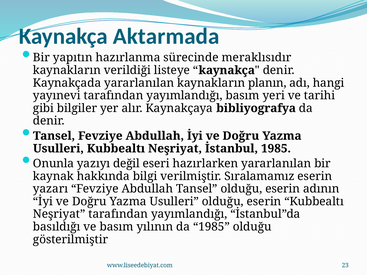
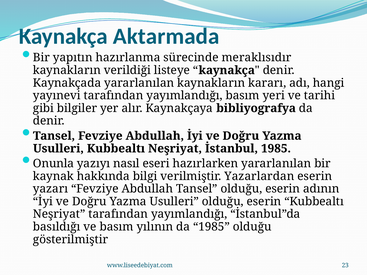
planın: planın -> kararı (267, 83)
değil: değil -> nasıl (126, 164)
Sıralamamız: Sıralamamız -> Yazarlardan (259, 176)
